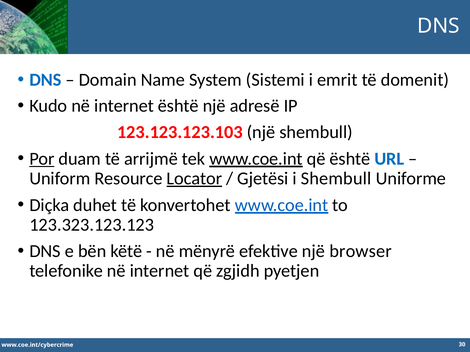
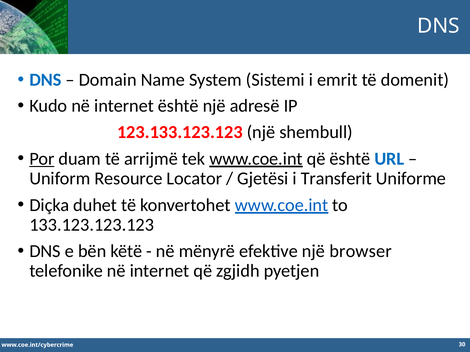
123.123.123.103: 123.123.123.103 -> 123.133.123.123 (180, 132)
Locator underline: present -> none (194, 179)
i Shembull: Shembull -> Transferit (336, 179)
123.323.123.123: 123.323.123.123 -> 133.123.123.123 (92, 225)
